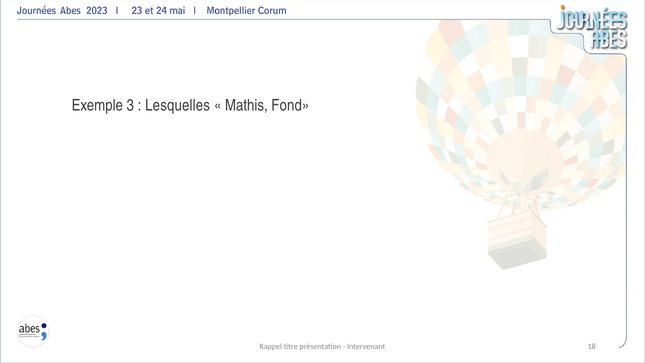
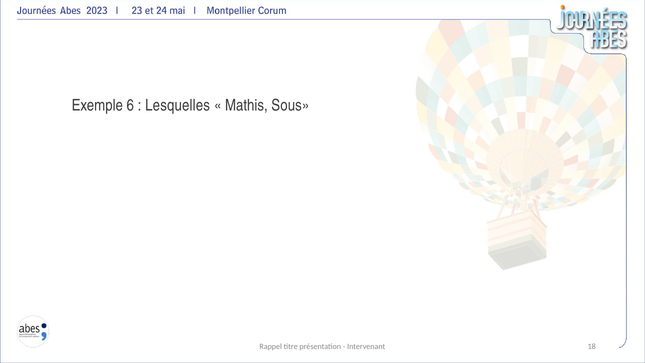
3: 3 -> 6 (130, 106)
Fond: Fond -> Sous (290, 106)
